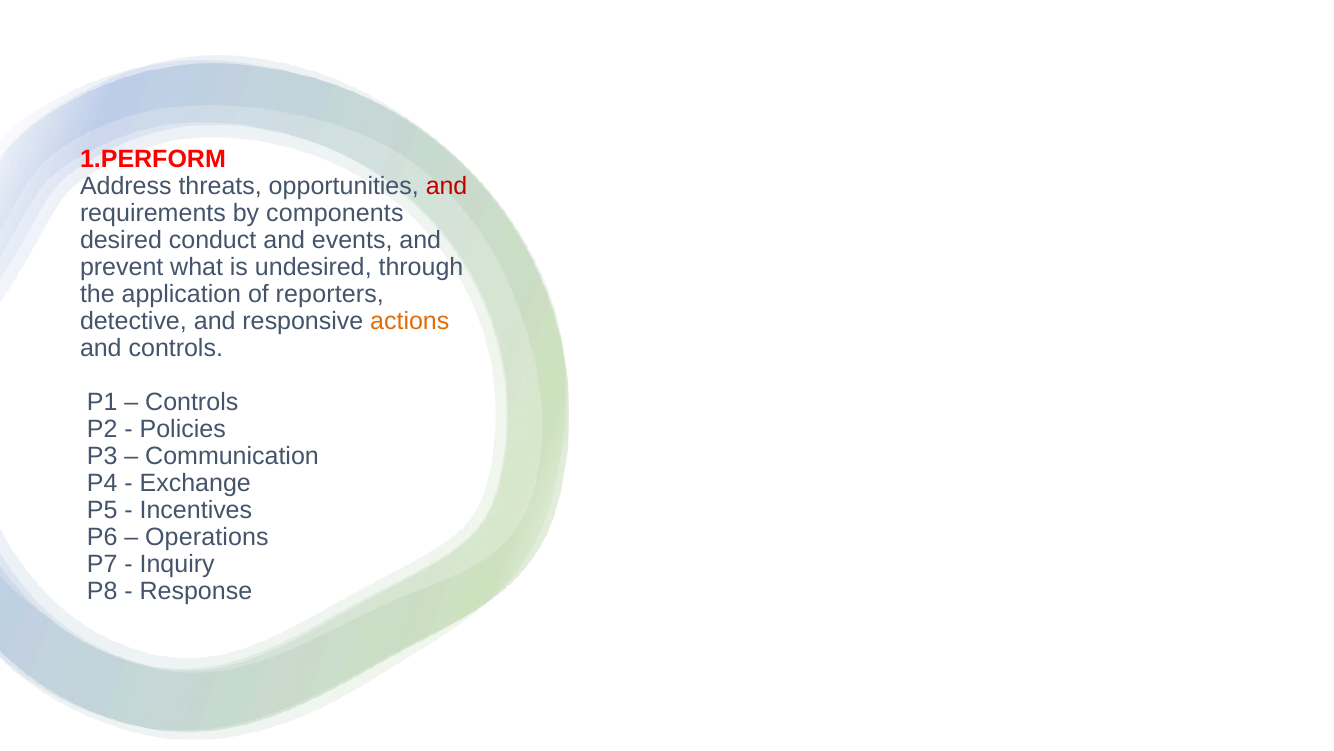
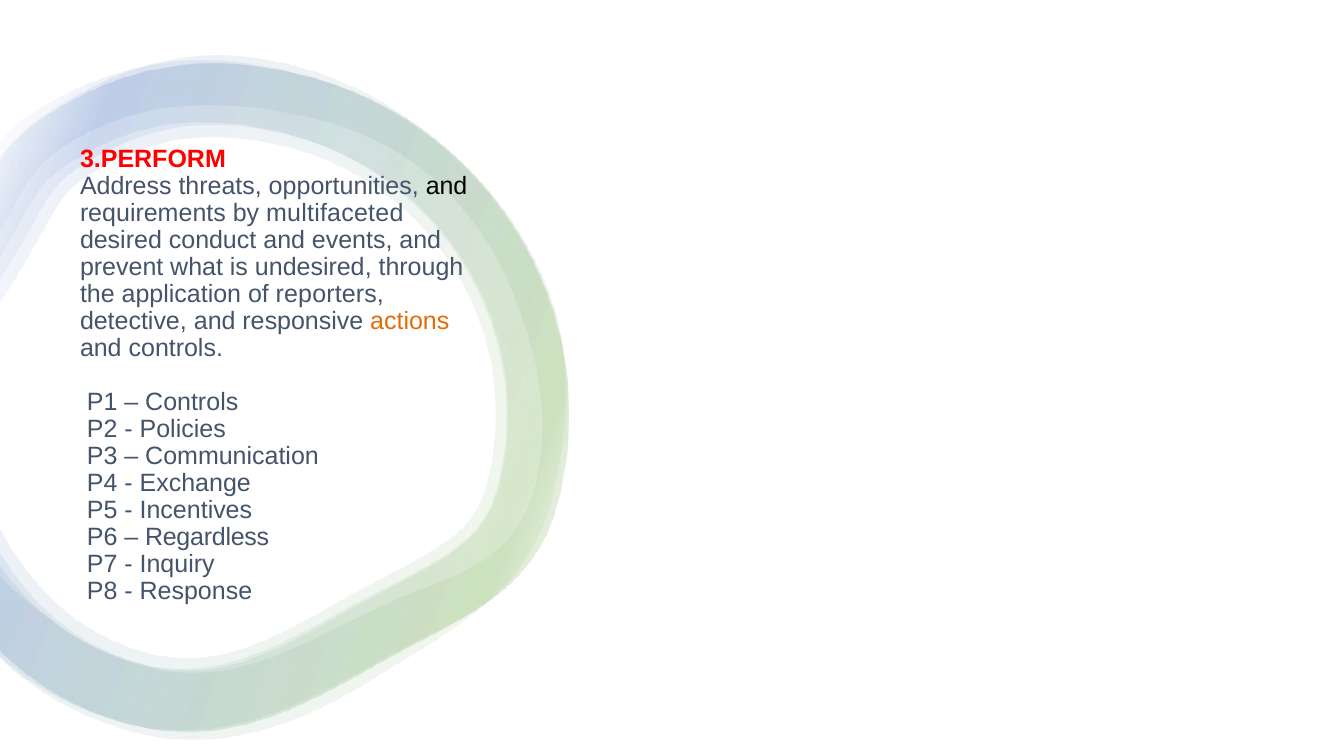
1.PERFORM: 1.PERFORM -> 3.PERFORM (153, 159)
and colour: red -> black (447, 186)
components: components -> multifaceted (335, 213)
Operations: Operations -> Regardless (207, 537)
